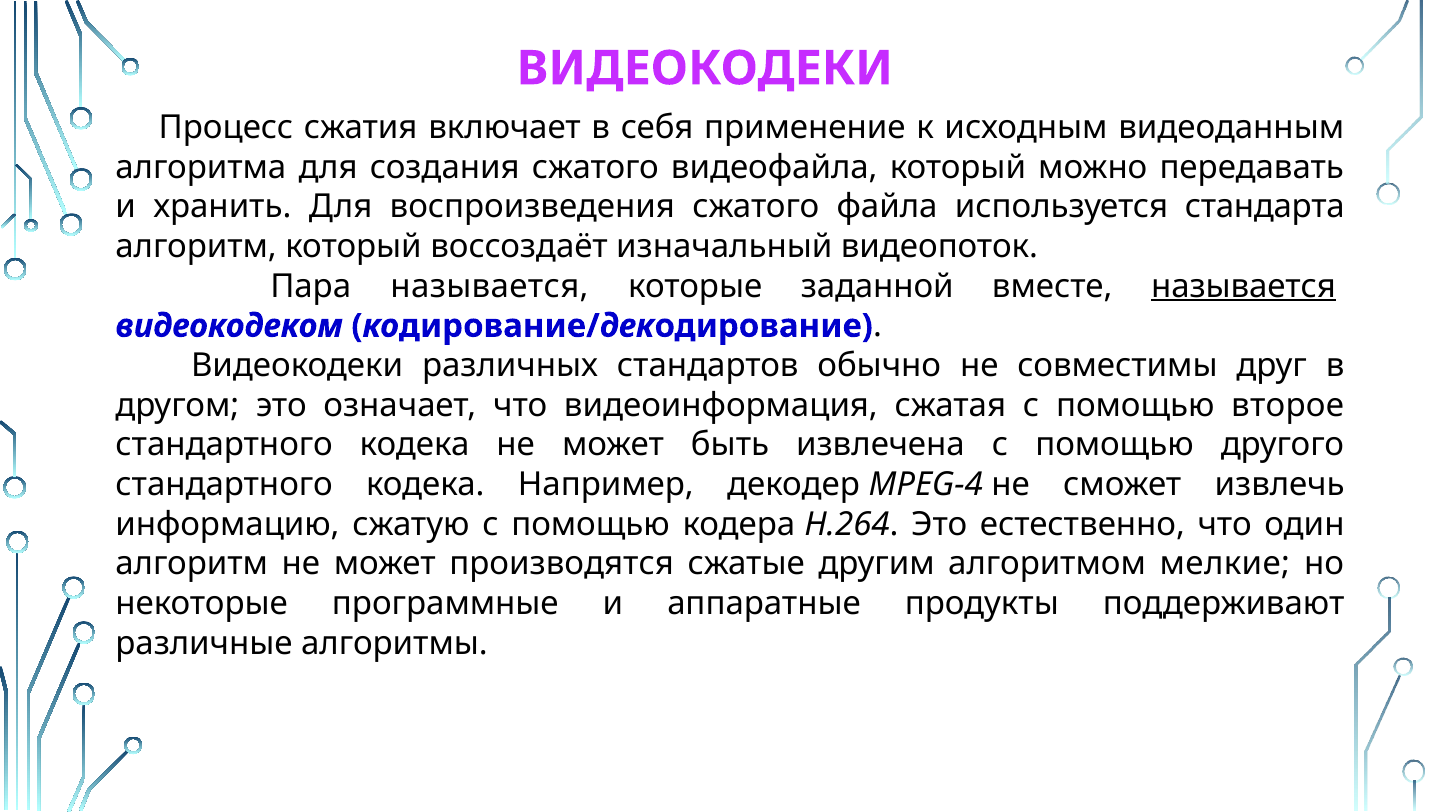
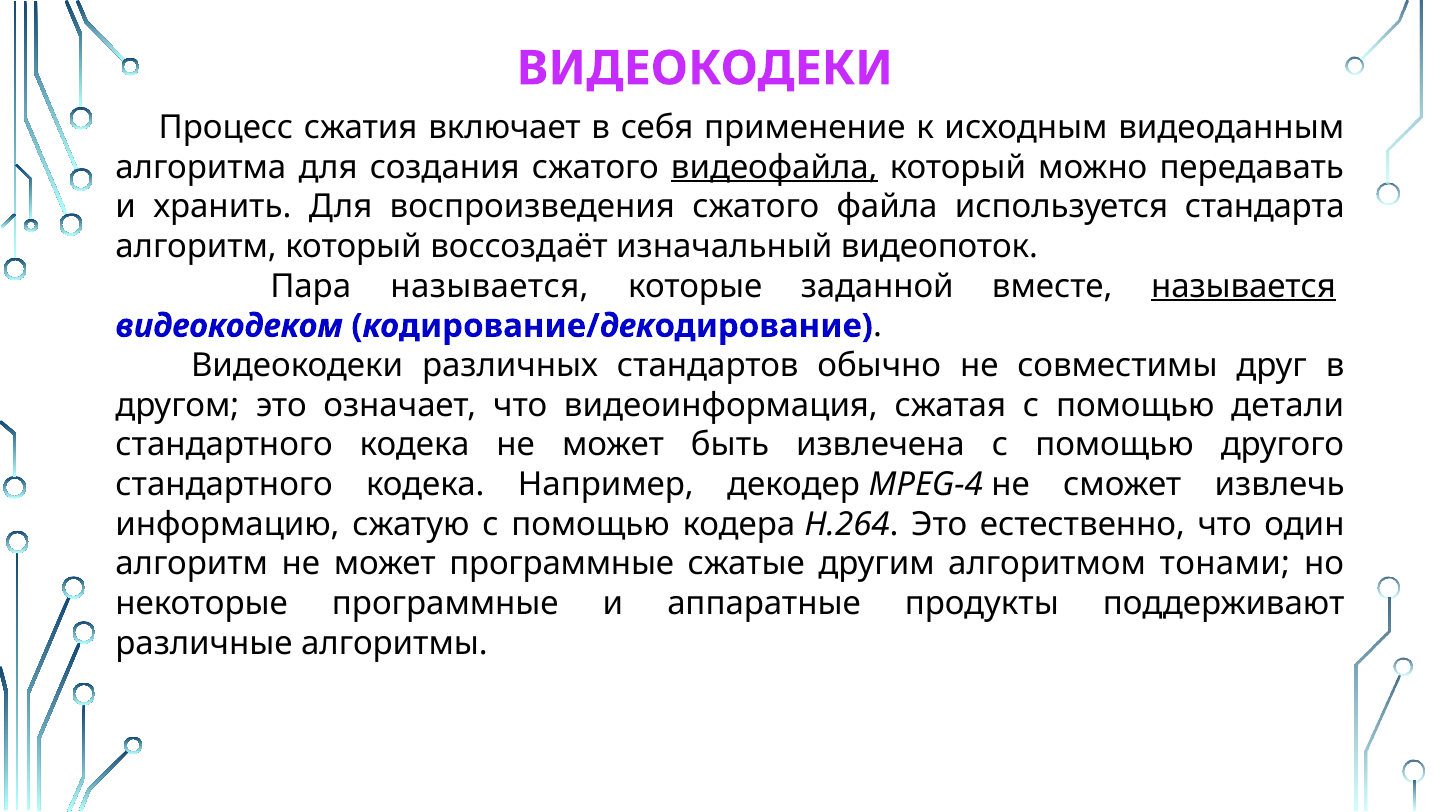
видеофайла underline: none -> present (774, 167)
второе: второе -> детали (1288, 405)
может производятся: производятся -> программные (562, 564)
мелкие: мелкие -> тонами (1225, 564)
